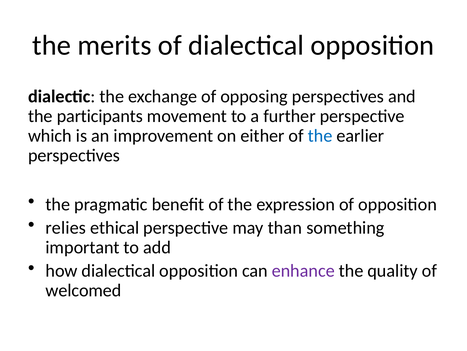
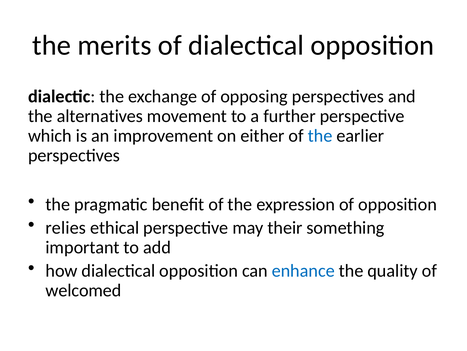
participants: participants -> alternatives (100, 116)
than: than -> their (285, 227)
enhance colour: purple -> blue (303, 270)
